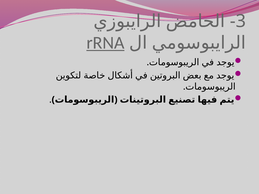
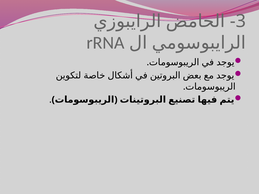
rRNA underline: present -> none (105, 43)
